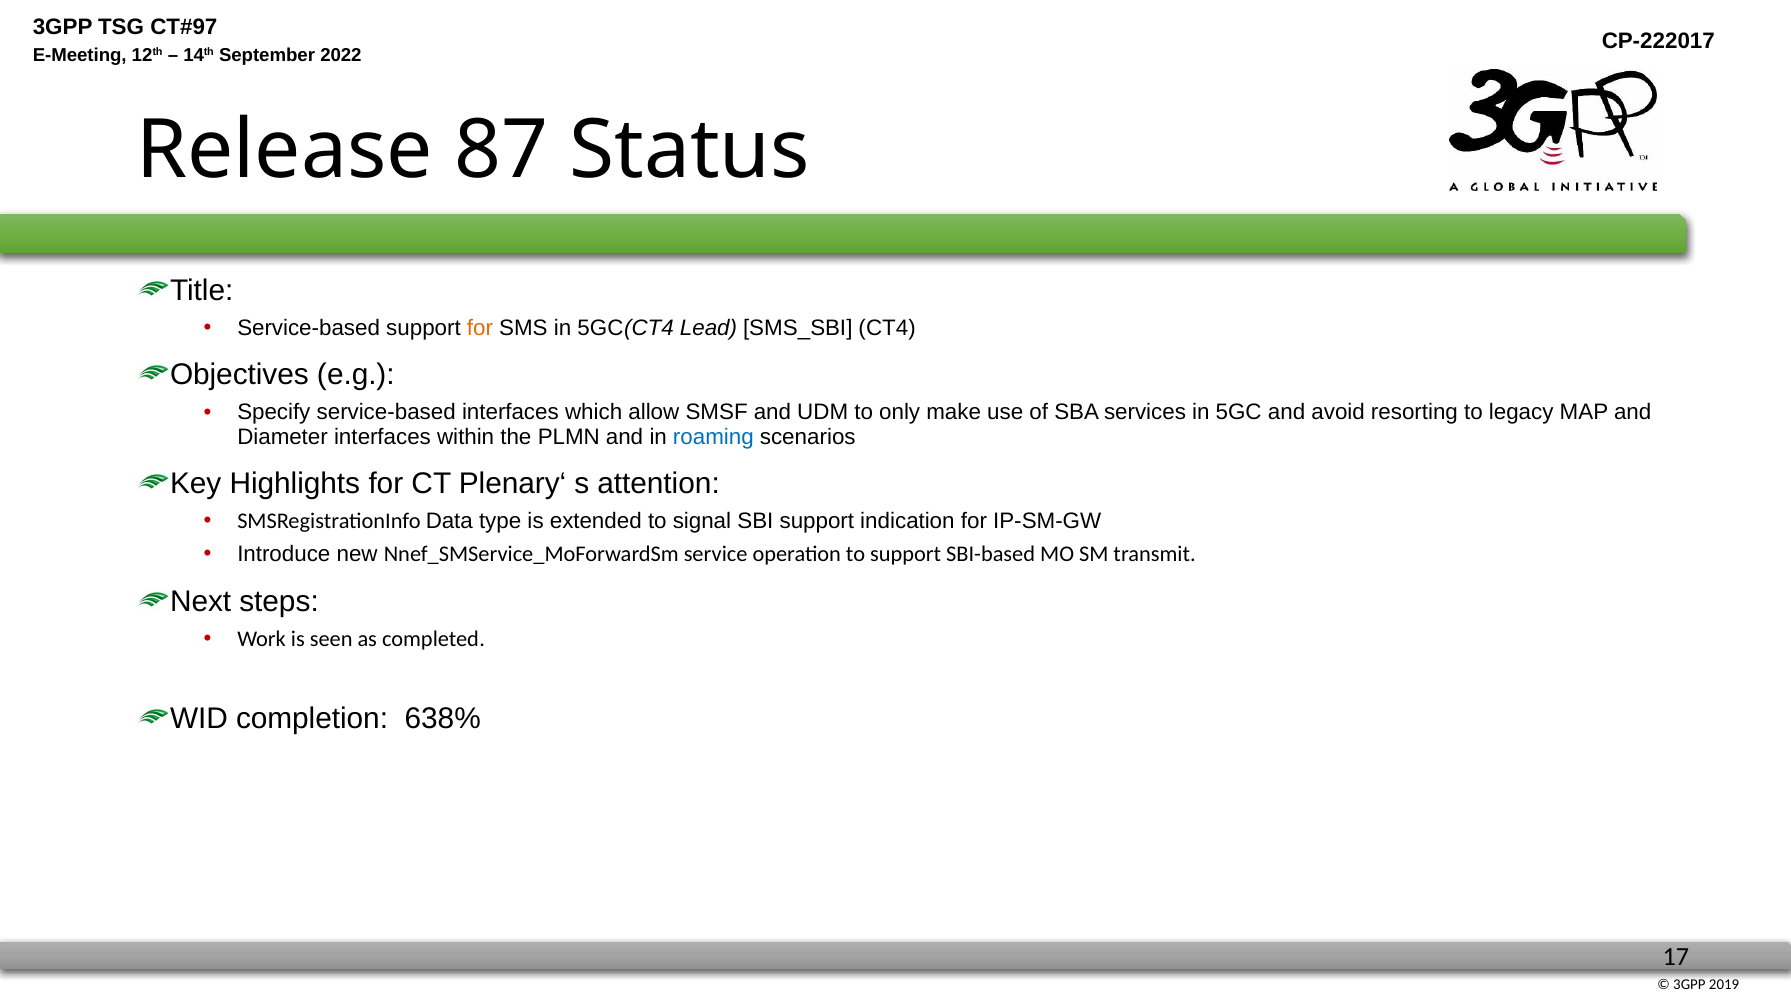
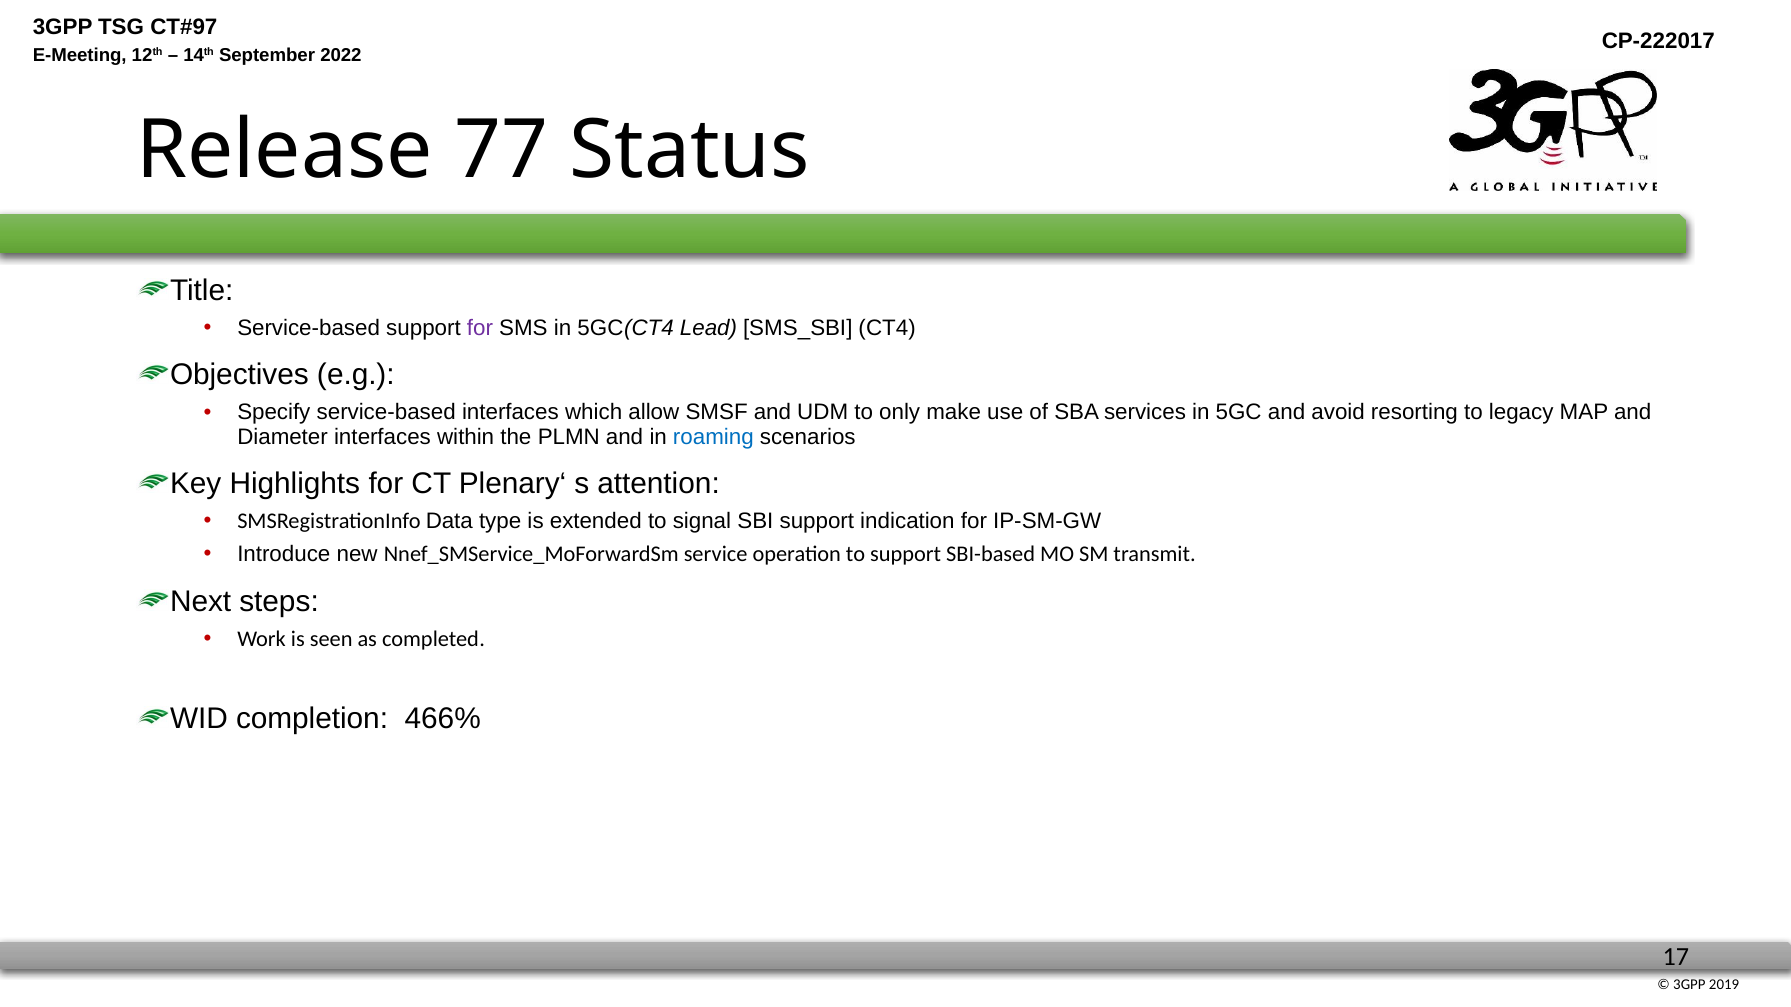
87: 87 -> 77 (501, 150)
for colour: orange -> purple (480, 328)
638%: 638% -> 466% (443, 719)
